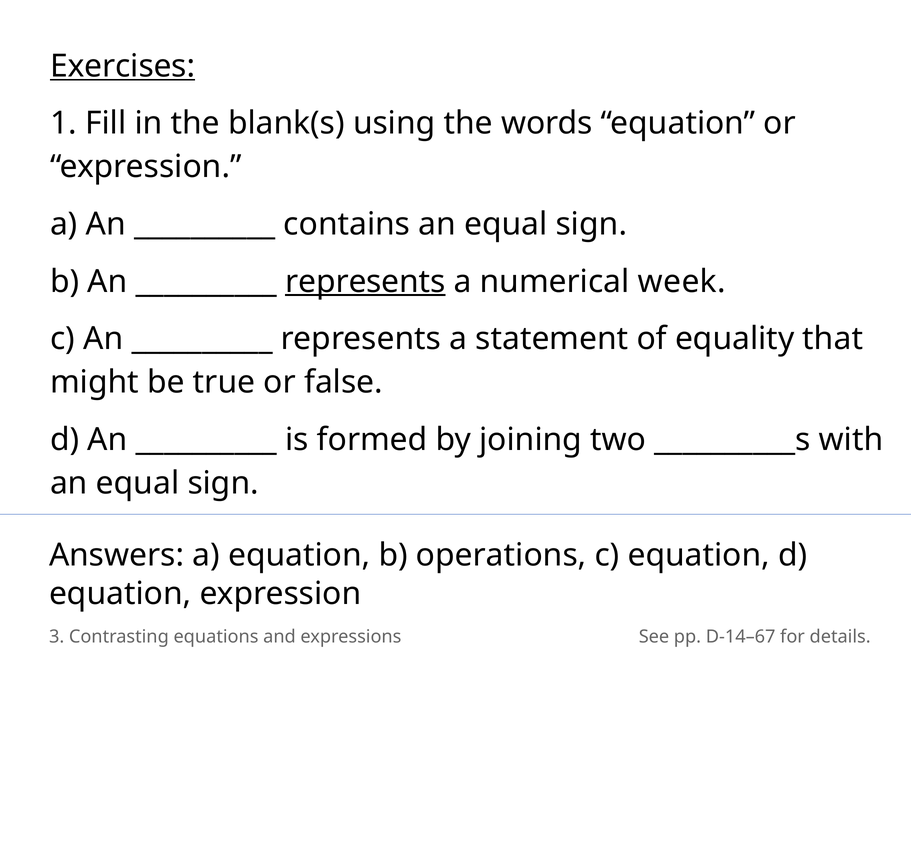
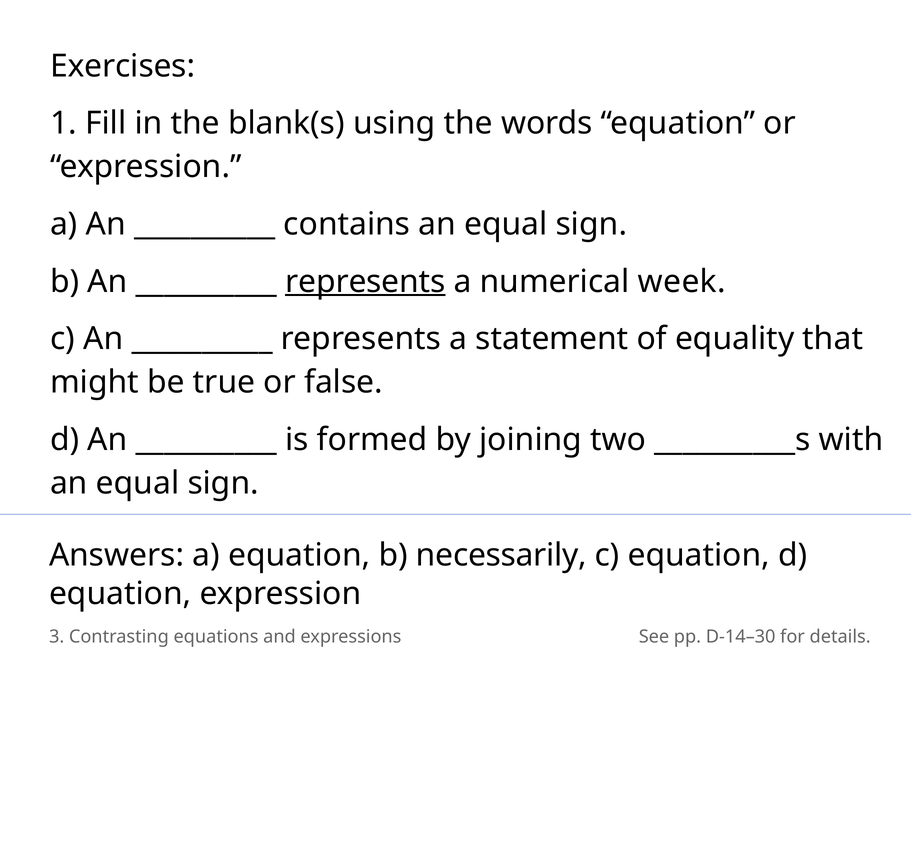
Exercises underline: present -> none (123, 66)
operations: operations -> necessarily (501, 556)
D-14–67: D-14–67 -> D-14–30 (741, 637)
